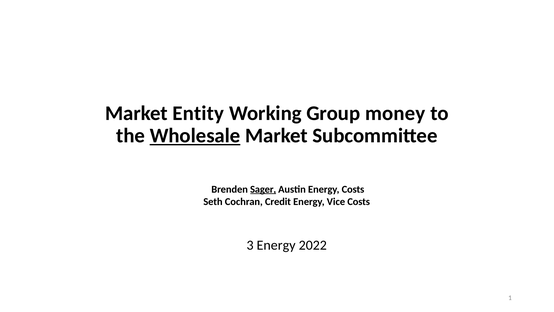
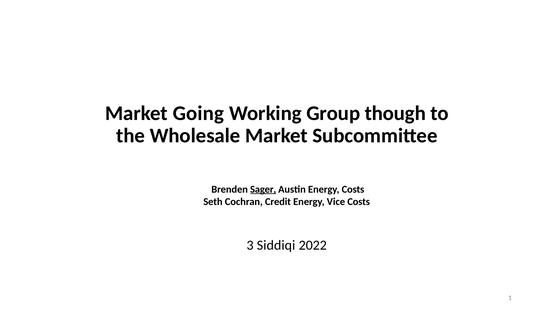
Entity: Entity -> Going (198, 113)
money: money -> though (395, 113)
Wholesale underline: present -> none (195, 135)
3 Energy: Energy -> Siddiqi (276, 245)
